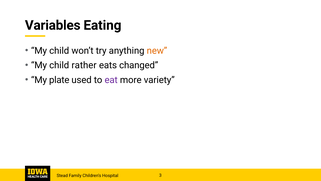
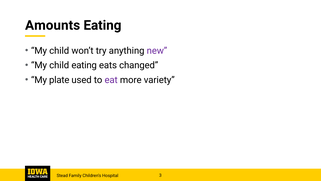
Variables: Variables -> Amounts (53, 25)
new colour: orange -> purple (157, 51)
child rather: rather -> eating (84, 65)
